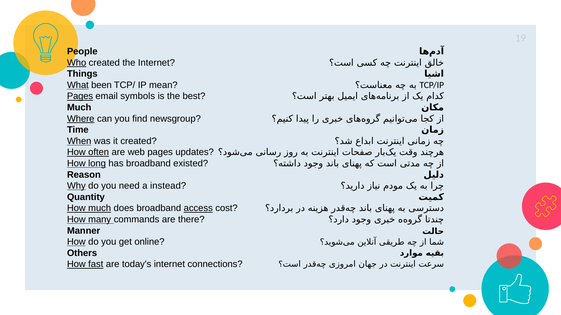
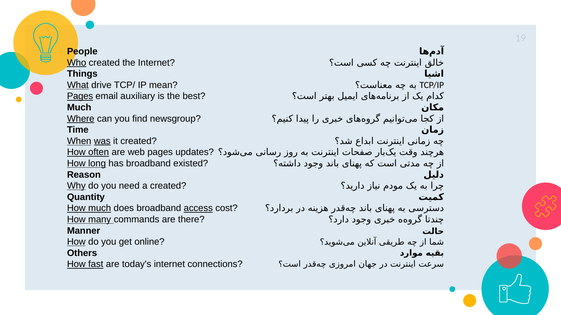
been: been -> drive (101, 85)
symbols: symbols -> auxiliary (138, 96)
was underline: none -> present (102, 141)
a instead: instead -> created (168, 186)
